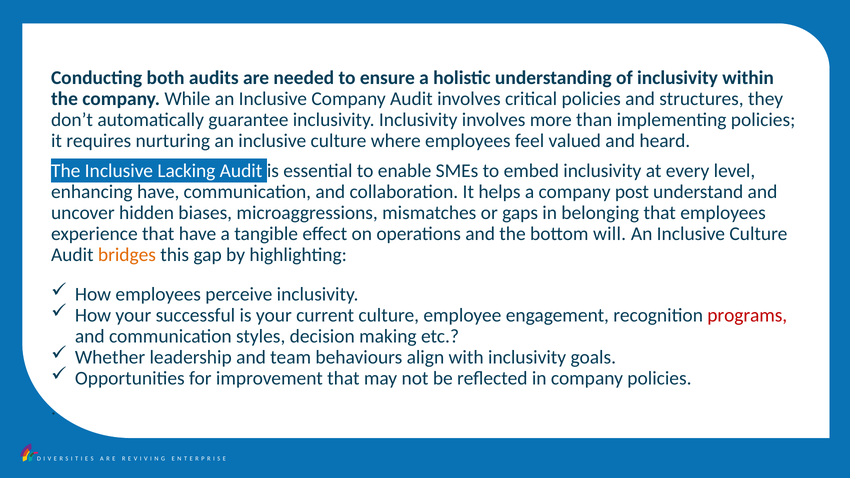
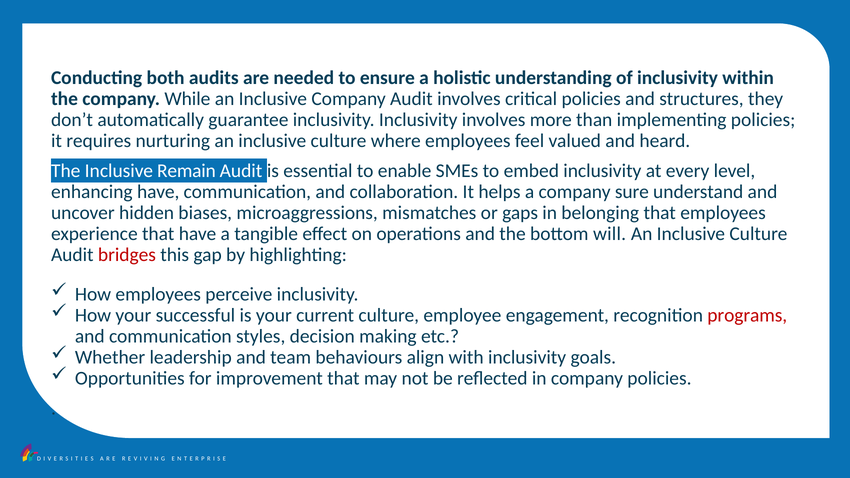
Lacking: Lacking -> Remain (186, 171)
post: post -> sure (632, 192)
bridges colour: orange -> red (127, 255)
